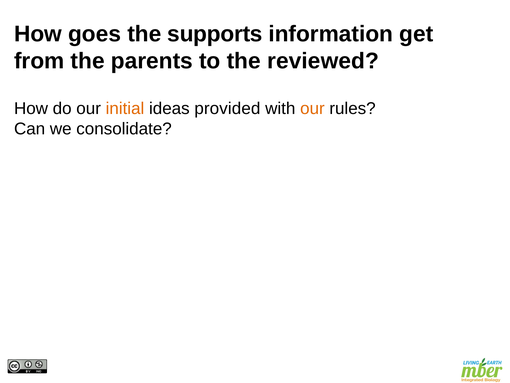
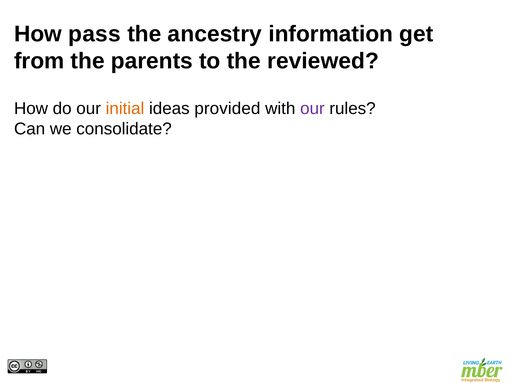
goes: goes -> pass (94, 34)
supports: supports -> ancestry (215, 34)
our colour: orange -> purple (312, 108)
